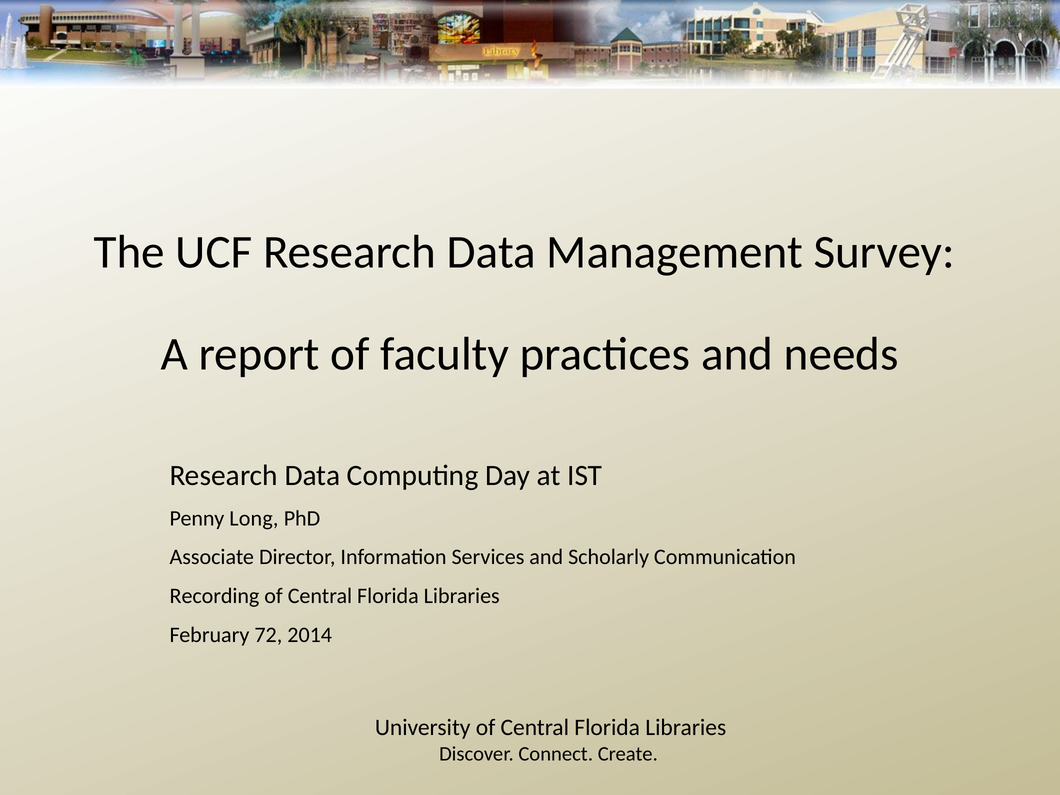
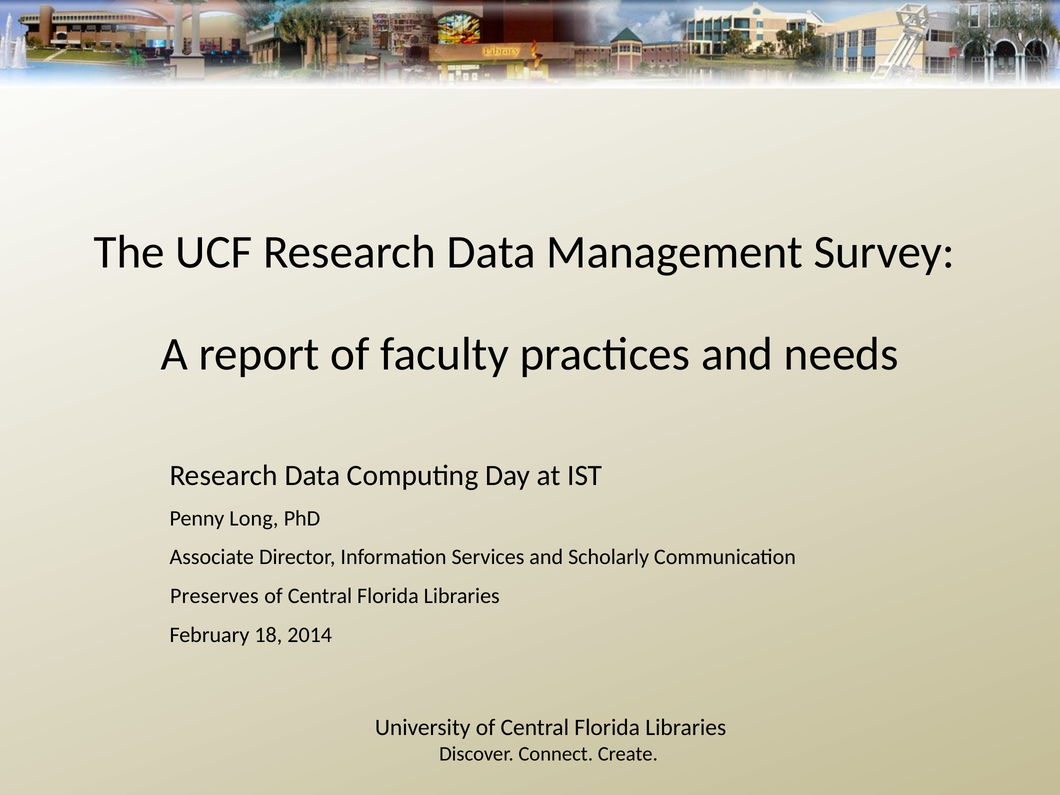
Recording: Recording -> Preserves (214, 596)
72: 72 -> 18 (268, 635)
